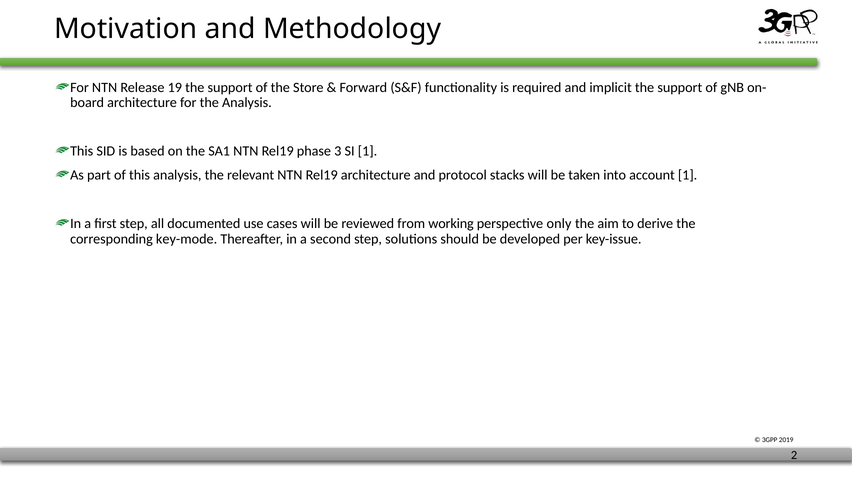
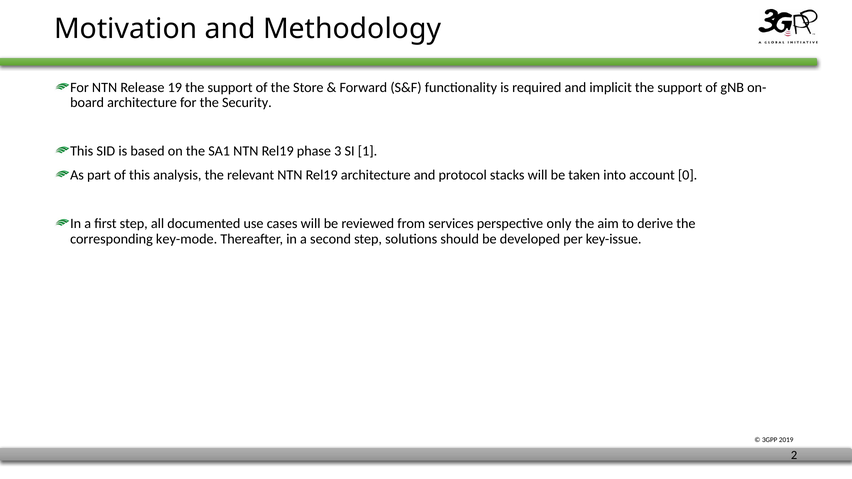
the Analysis: Analysis -> Security (247, 103)
account 1: 1 -> 0 (688, 175)
working: working -> services (451, 224)
